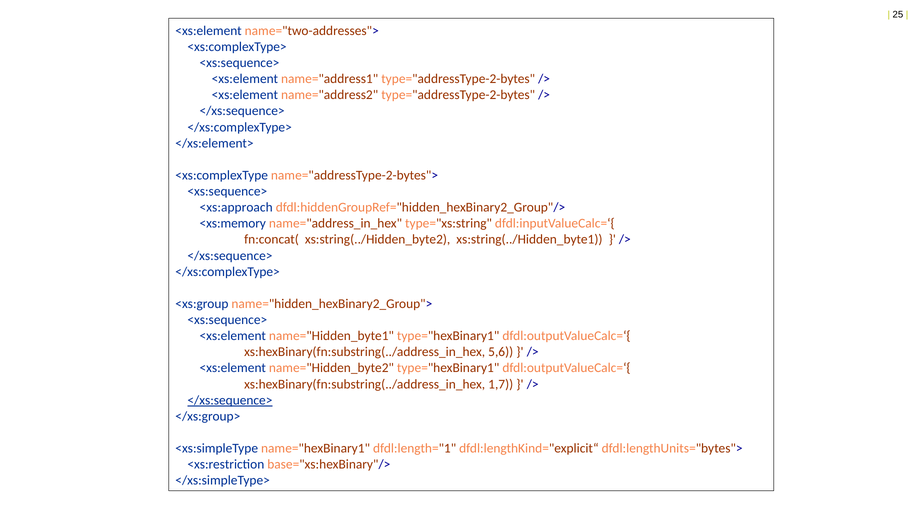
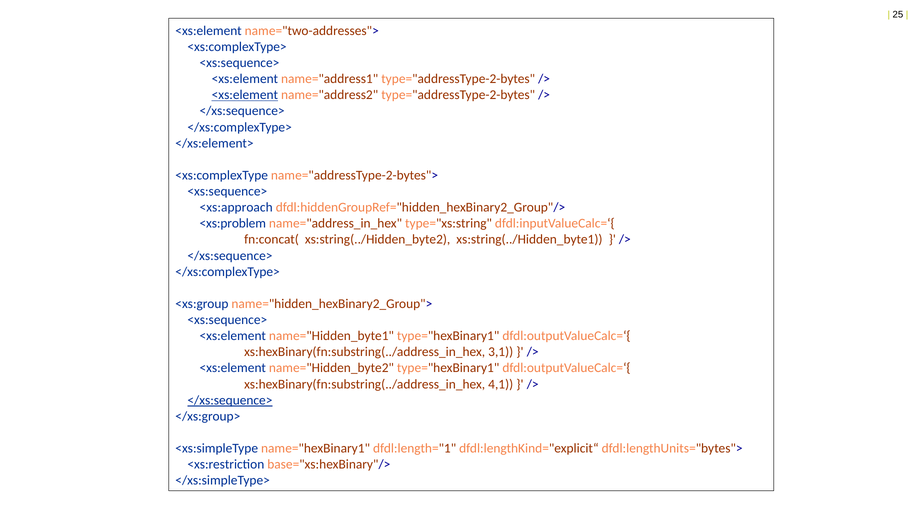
<xs:element underline: none -> present (245, 95)
<xs:memory: <xs:memory -> <xs:problem (233, 223)
5,6: 5,6 -> 3,1 (501, 352)
1,7: 1,7 -> 4,1 (501, 384)
